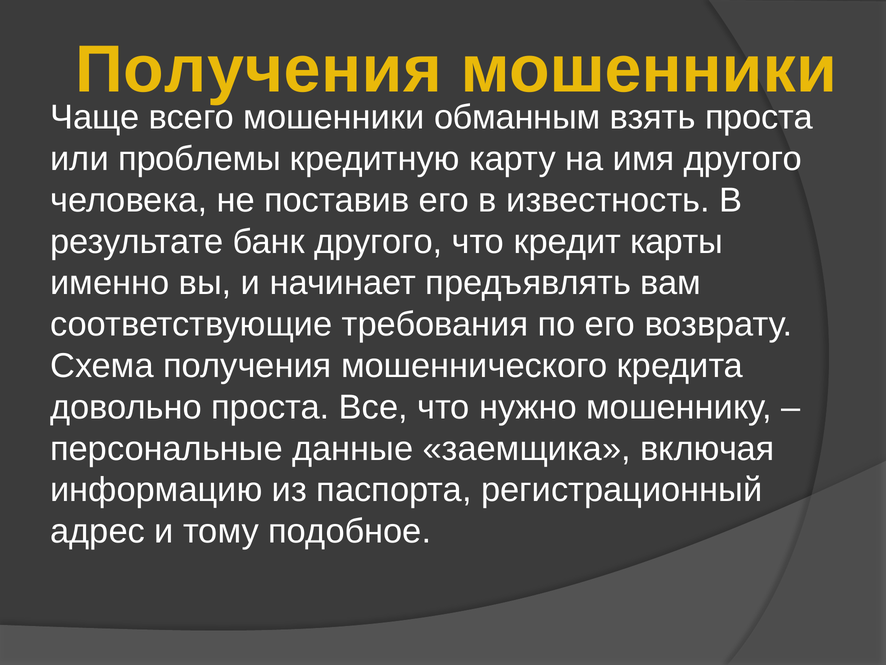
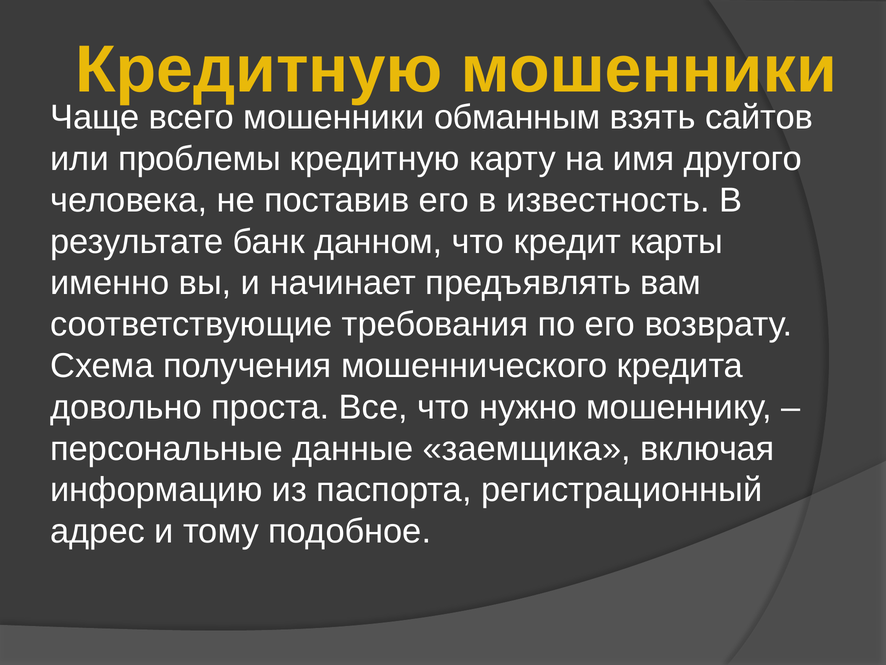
Получения: Получения -> Кредитную (259, 70)
взять проста: проста -> сайтов (759, 117)
банк другого: другого -> данном (378, 242)
